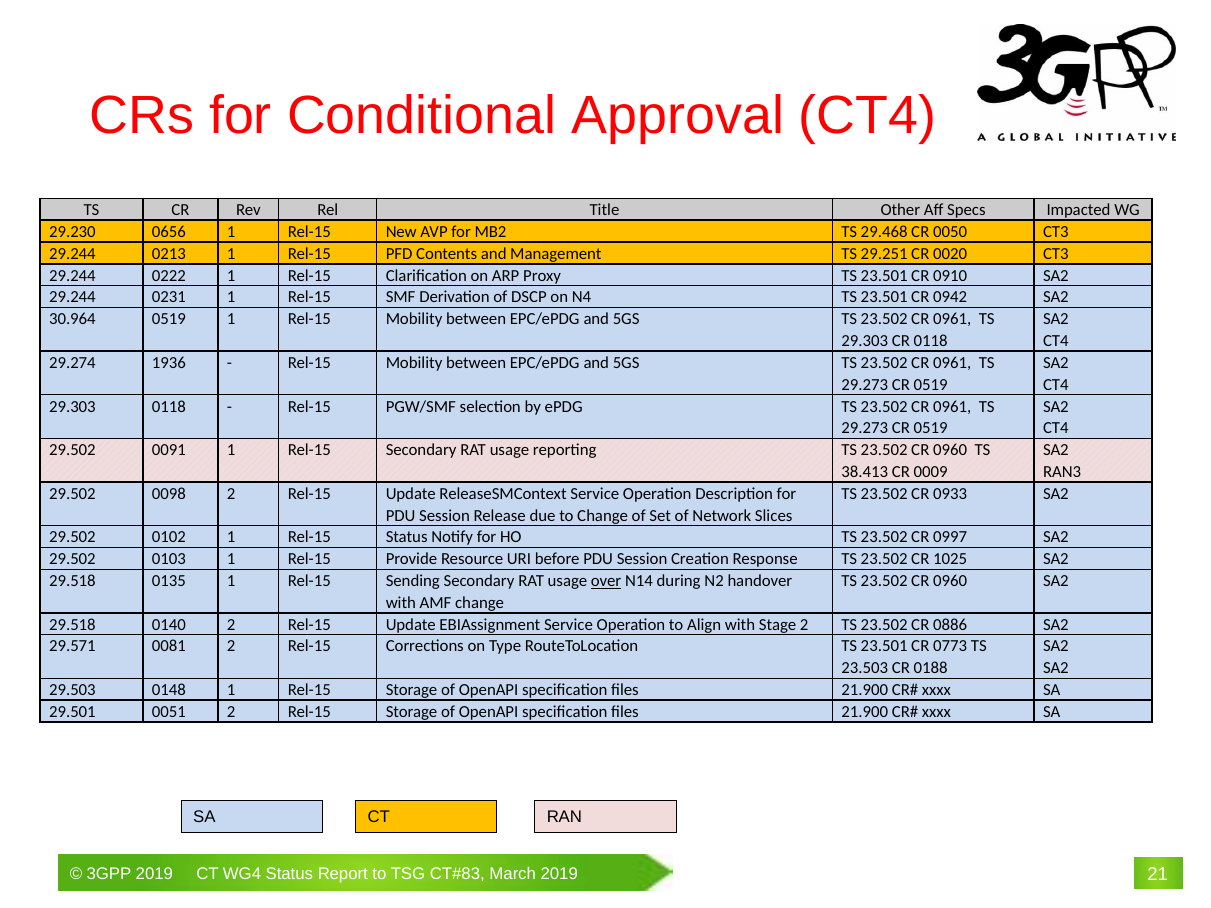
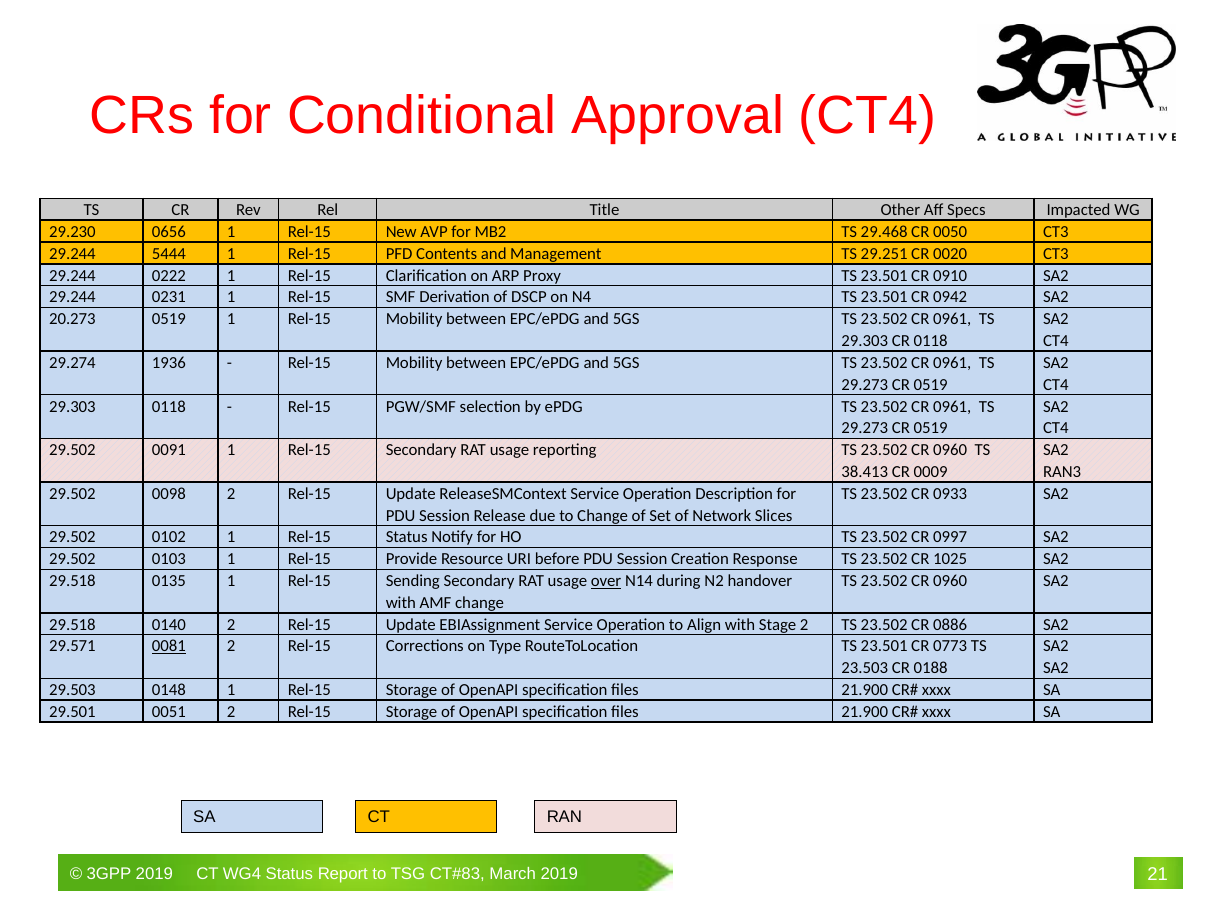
0213: 0213 -> 5444 (169, 254)
30.964: 30.964 -> 20.273 (72, 319)
0081 underline: none -> present (169, 647)
